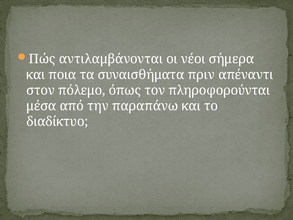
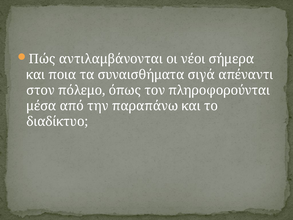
πριν: πριν -> σιγά (201, 75)
